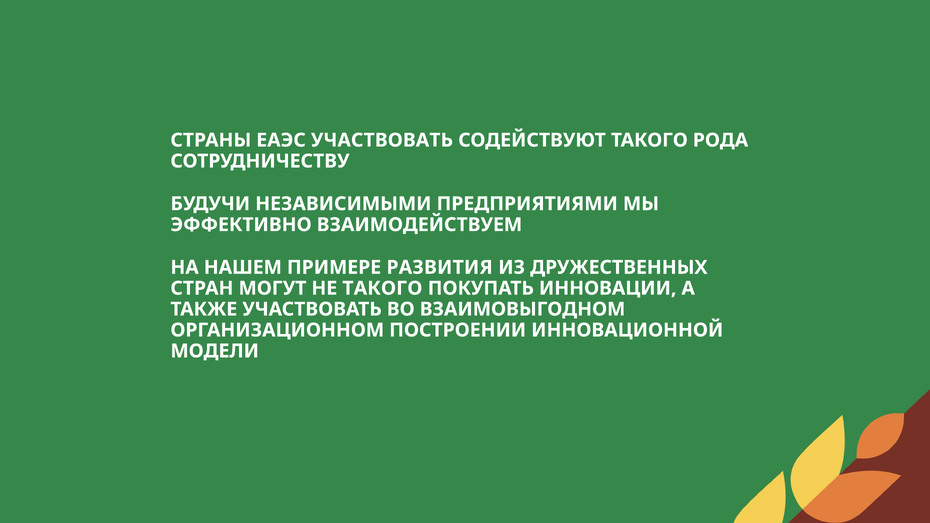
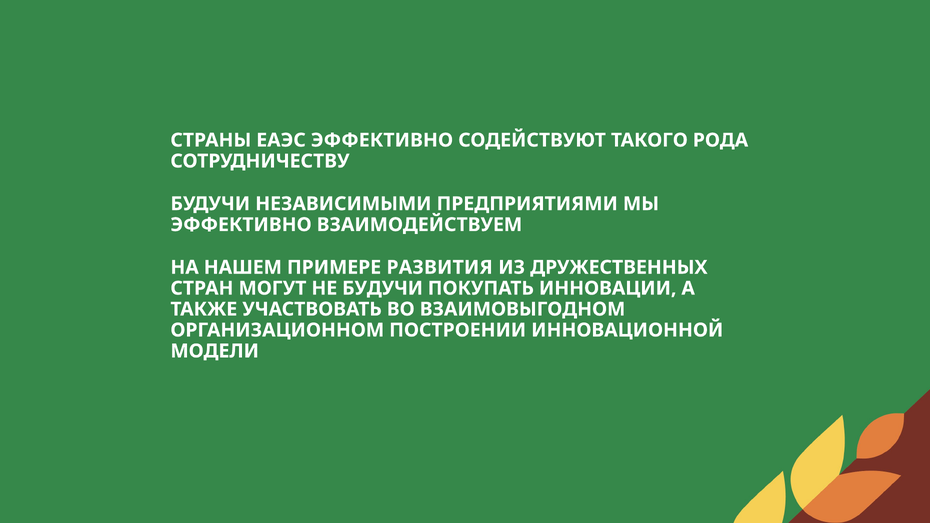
ЕАЭС УЧАСТВОВАТЬ: УЧАСТВОВАТЬ -> ЭФФЕКТИВНО (382, 140)
НЕ ТАКОГО: ТАКОГО -> БУДУЧИ (383, 288)
